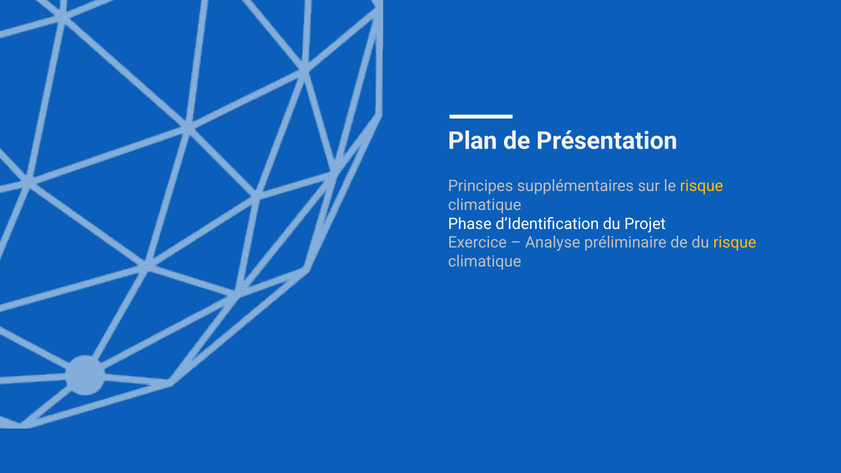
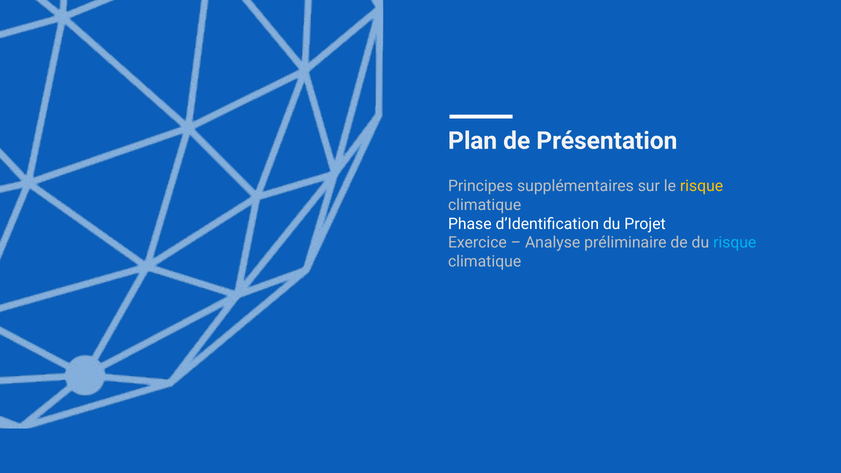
risque colour: yellow -> light blue (735, 243)
